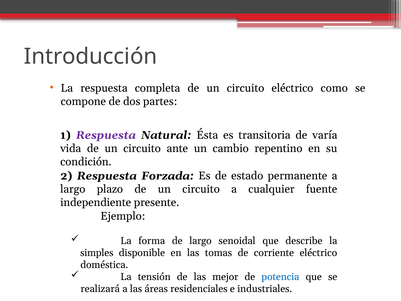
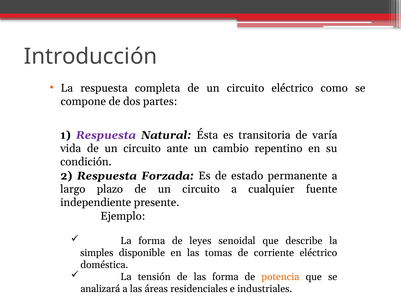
de largo: largo -> leyes (200, 240)
las mejor: mejor -> forma (225, 277)
potencia colour: blue -> orange (280, 277)
realizará: realizará -> analizará (100, 289)
